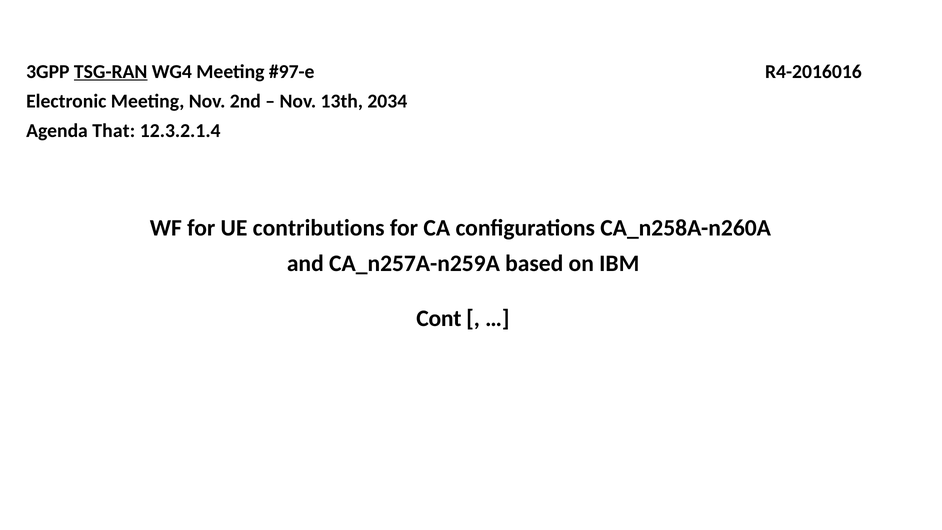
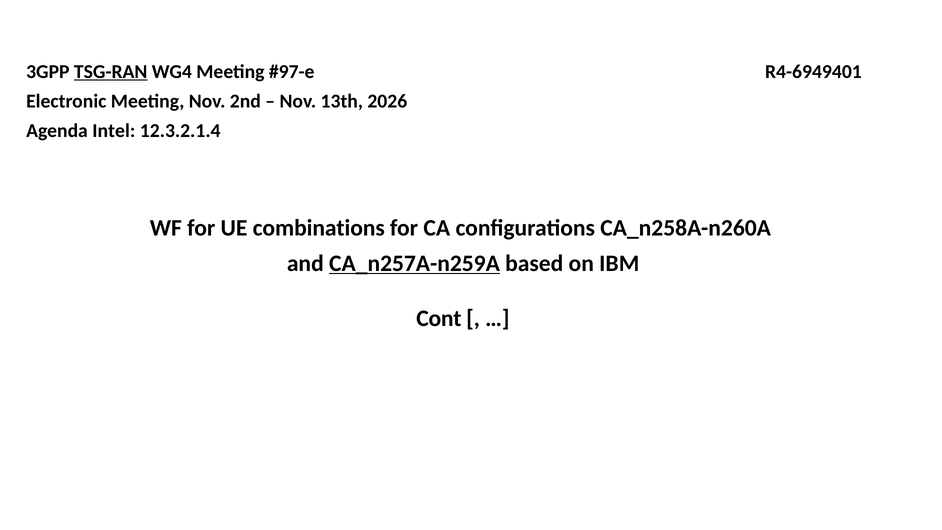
R4-2016016: R4-2016016 -> R4-6949401 (813, 72)
2034: 2034 -> 2026 (387, 101)
That: That -> Intel (114, 131)
contributions: contributions -> combinations (319, 228)
CA_n257A-n259A underline: none -> present (415, 263)
